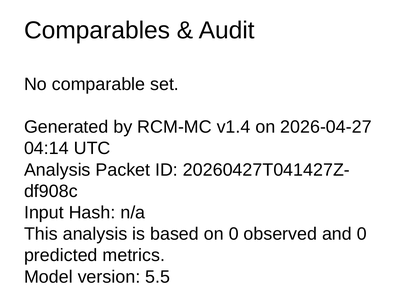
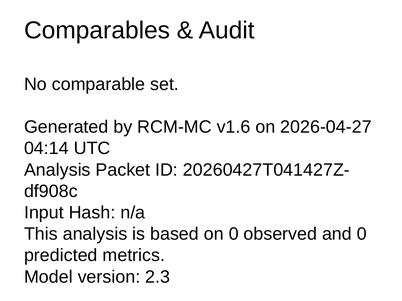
v1.4: v1.4 -> v1.6 (234, 127)
5.5: 5.5 -> 2.3 (158, 277)
